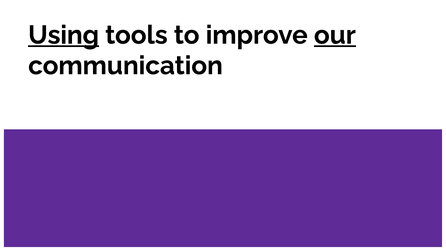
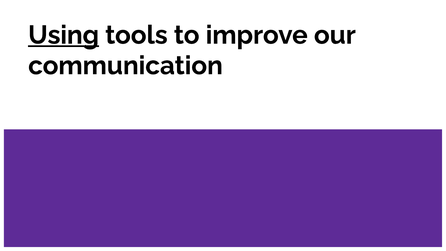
our underline: present -> none (335, 35)
